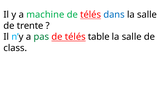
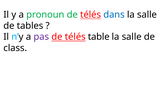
machine: machine -> pronoun (45, 15)
trente: trente -> tables (30, 26)
pas colour: green -> purple (41, 37)
